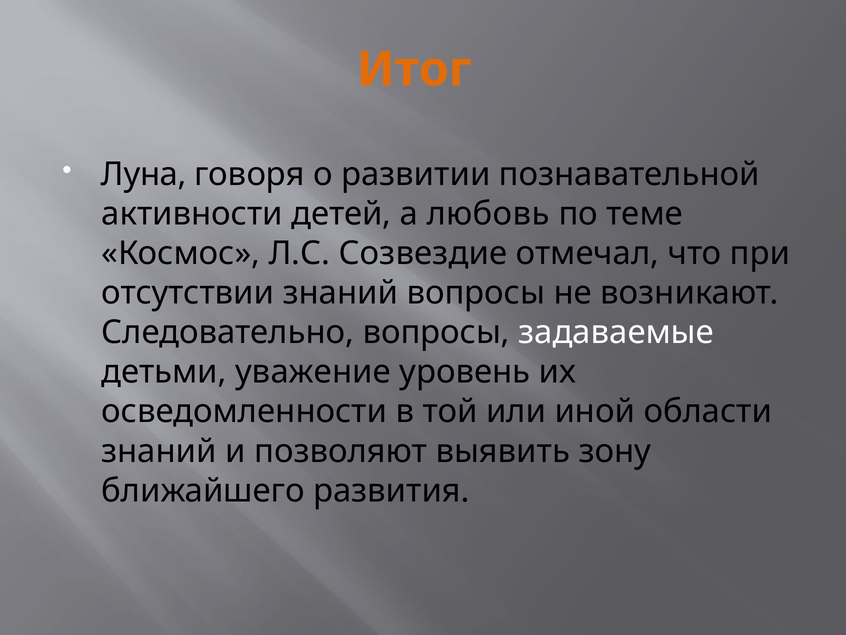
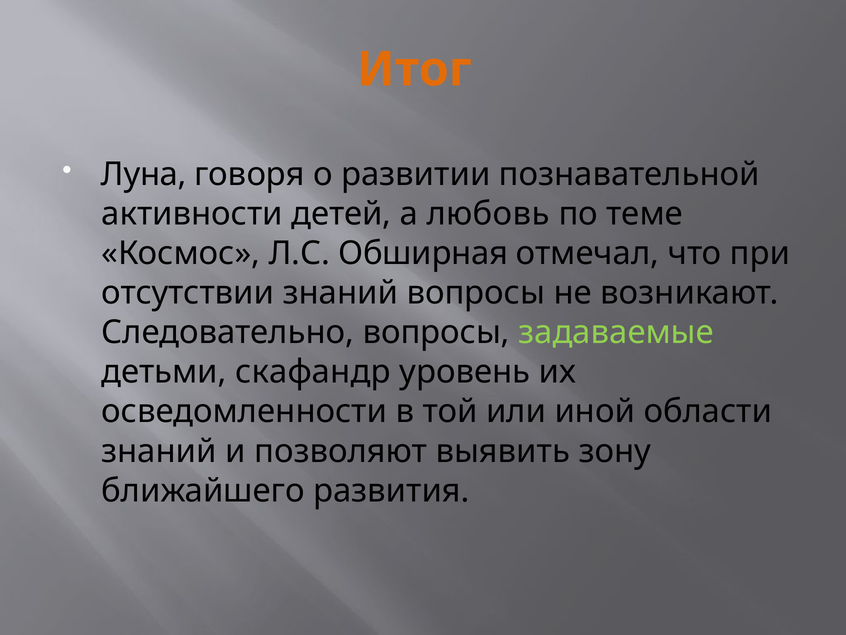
Созвездие: Созвездие -> Обширная (423, 253)
задаваемые colour: white -> light green (616, 332)
уважение: уважение -> скафандр (313, 372)
